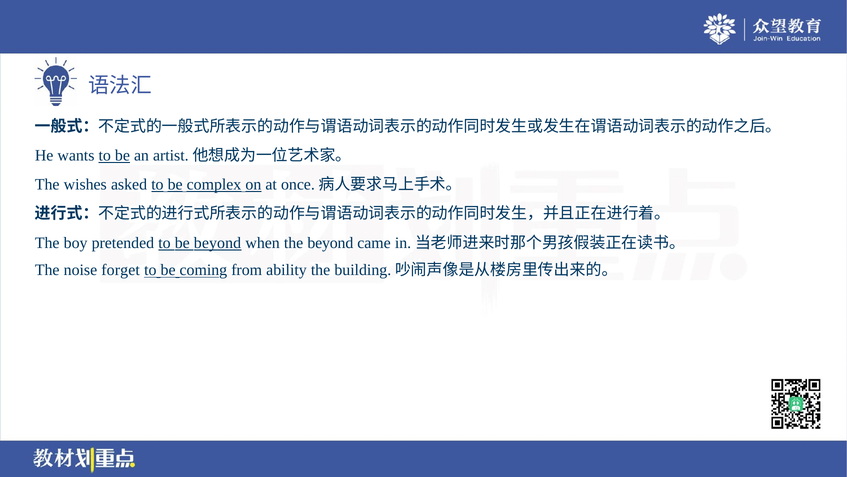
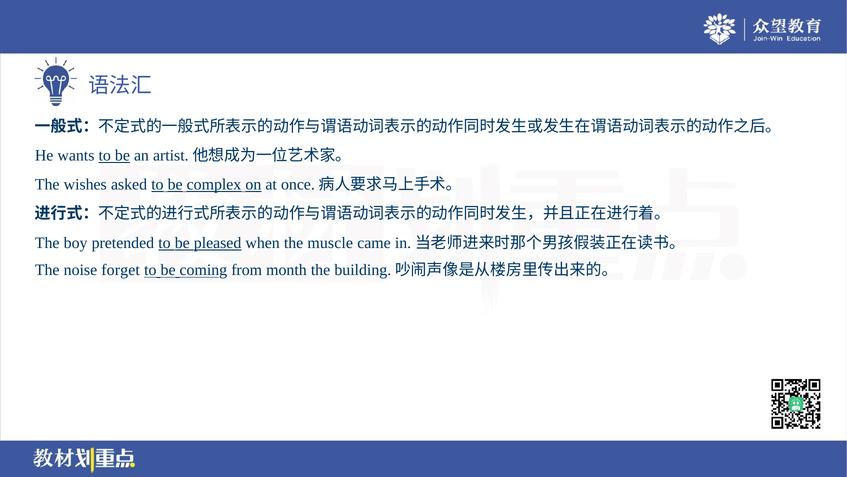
be beyond: beyond -> pleased (218, 243)
the beyond: beyond -> muscle (330, 243)
ability: ability -> month (286, 270)
